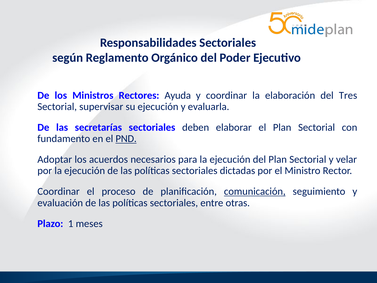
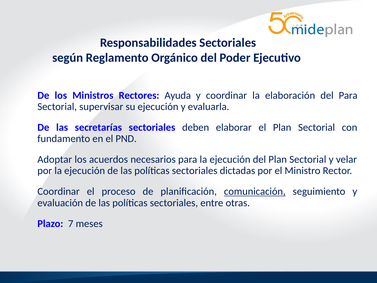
del Tres: Tres -> Para (348, 95)
PND underline: present -> none (126, 139)
1: 1 -> 7 (71, 223)
